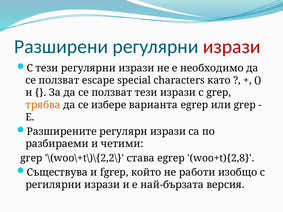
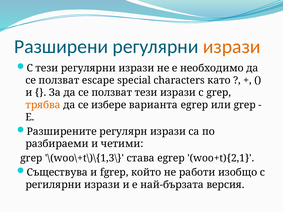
изрази colour: red -> orange (232, 47)
\(woo\+t\)\{2,2\: \(woo\+t\)\{2,2\ -> \(woo\+t\)\{1,3\ (85, 158)
woo+t){2,8: woo+t){2,8 -> woo+t){2,1 (221, 158)
